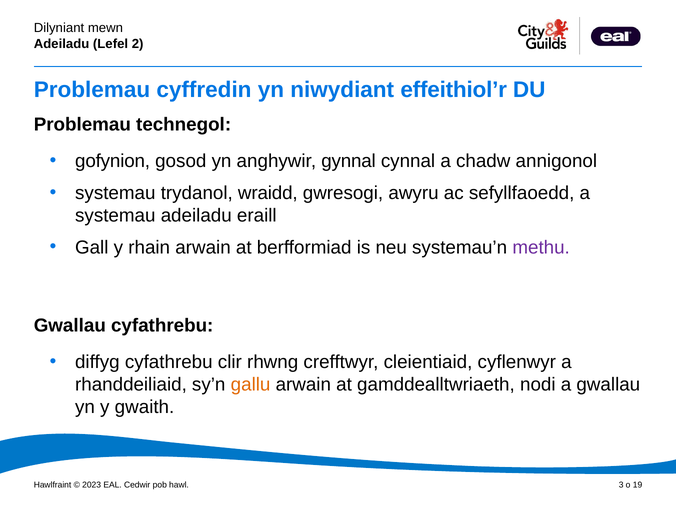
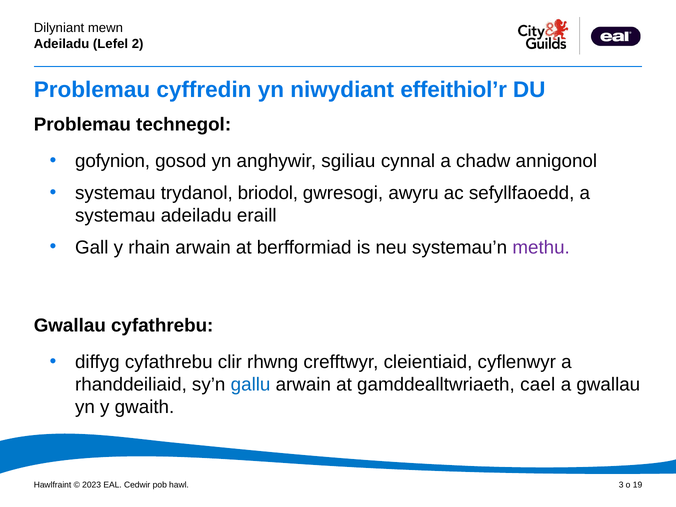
gynnal: gynnal -> sgiliau (348, 161)
wraidd: wraidd -> briodol (268, 193)
gallu colour: orange -> blue (251, 384)
nodi: nodi -> cael (538, 384)
